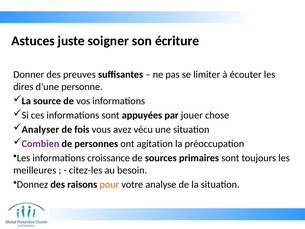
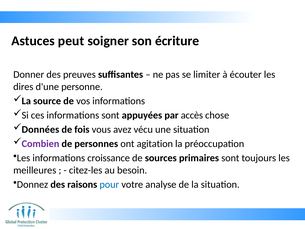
juste: juste -> peut (71, 41)
jouer: jouer -> accès (192, 115)
Analyser: Analyser -> Données (40, 129)
pour colour: orange -> blue (109, 184)
